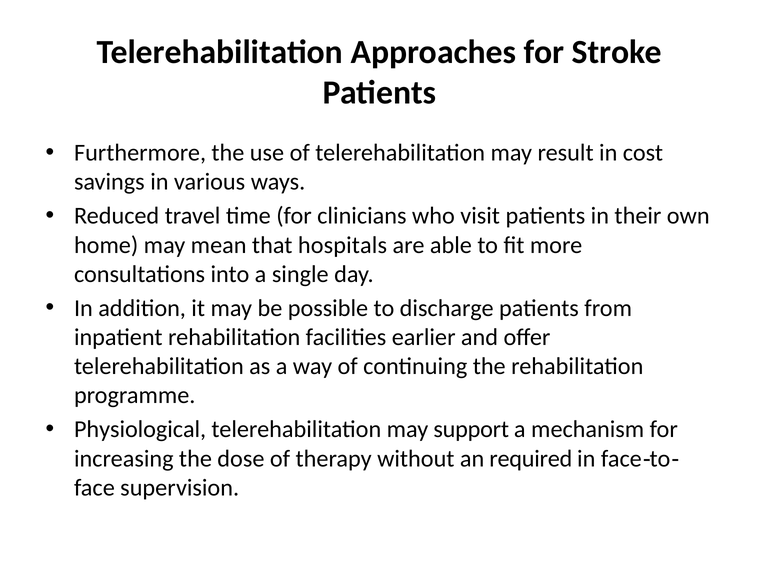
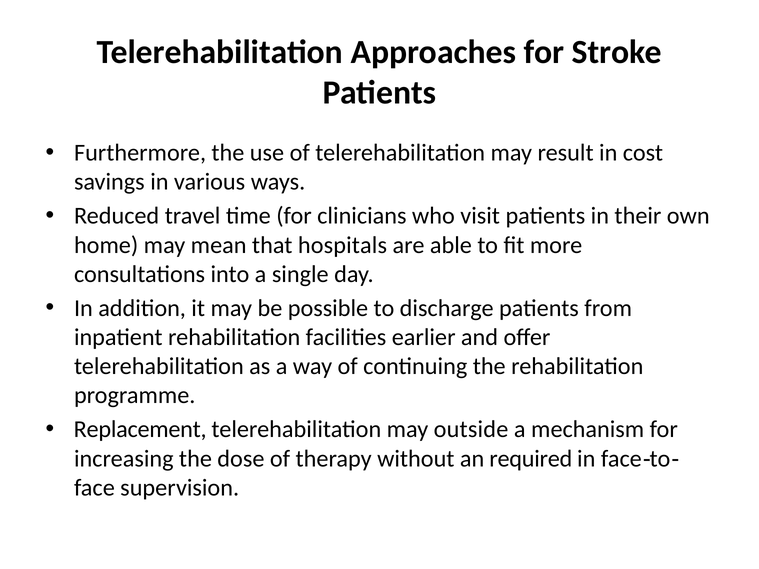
Physiological: Physiological -> Replacement (140, 430)
support: support -> outside (471, 430)
